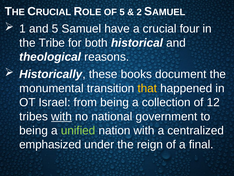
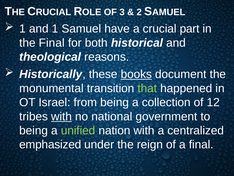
OF 5: 5 -> 3 (122, 12)
and 5: 5 -> 1 (55, 29)
four: four -> part (190, 29)
the Tribe: Tribe -> Final (52, 43)
books underline: none -> present (136, 74)
that colour: yellow -> light green (147, 88)
